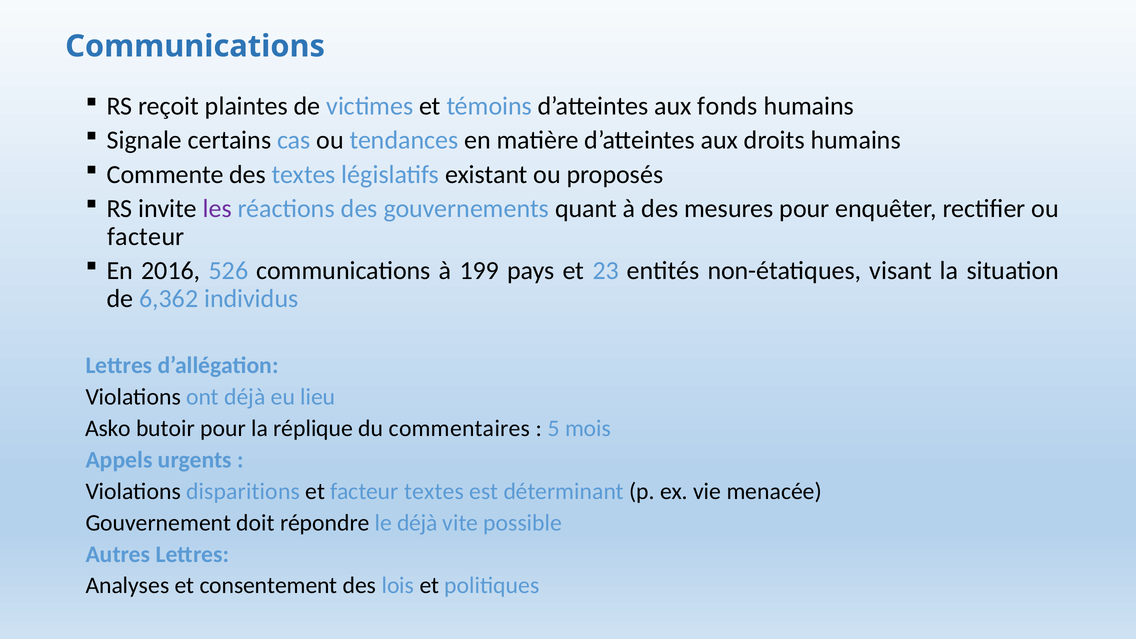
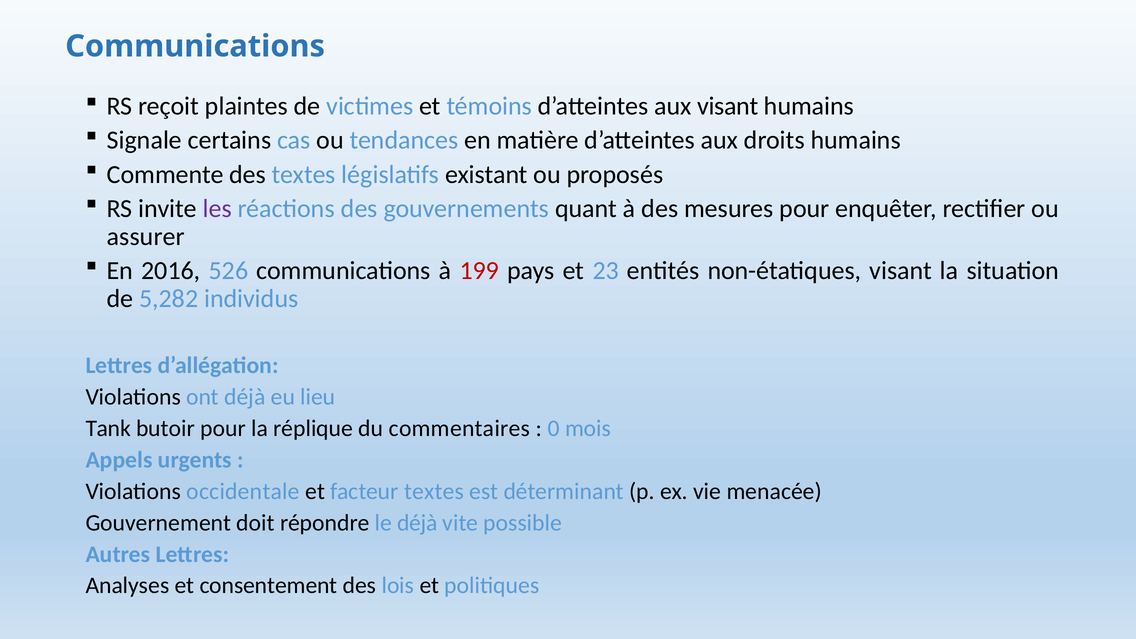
aux fonds: fonds -> visant (728, 106)
facteur: facteur -> assurer (146, 237)
199 colour: black -> red (479, 271)
6,362: 6,362 -> 5,282 (169, 299)
Asko: Asko -> Tank (108, 428)
5: 5 -> 0 (554, 428)
disparitions: disparitions -> occidentale (243, 491)
